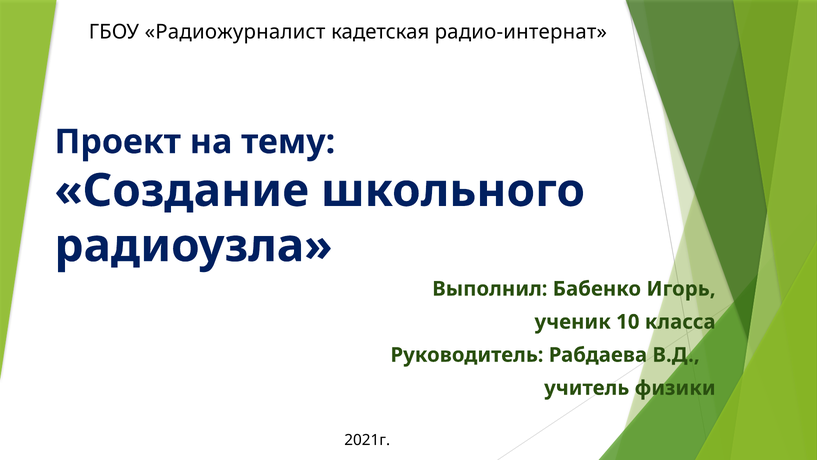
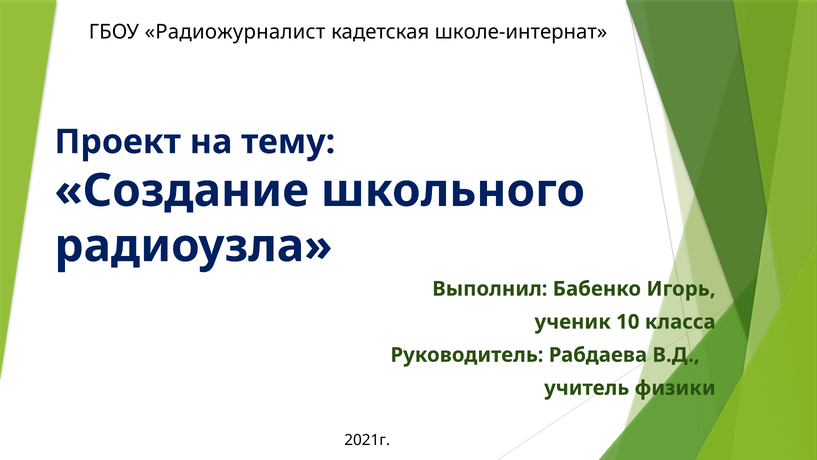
радио-интернат: радио-интернат -> школе-интернат (521, 32)
